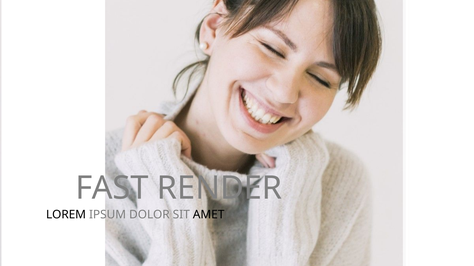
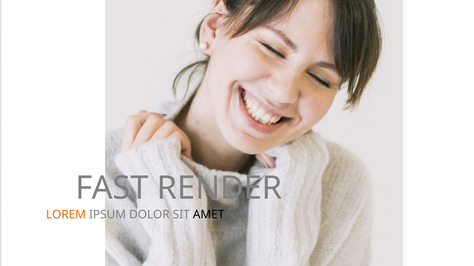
LOREM colour: black -> orange (66, 215)
